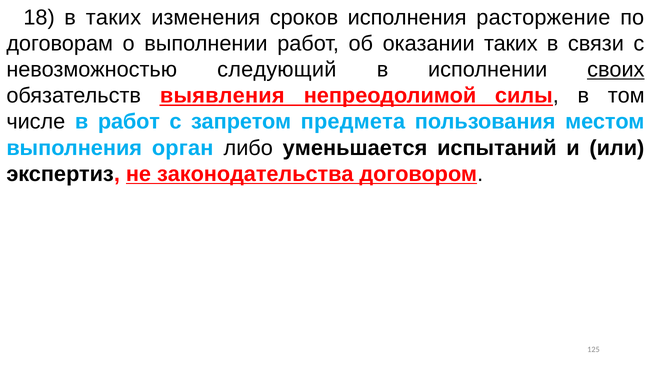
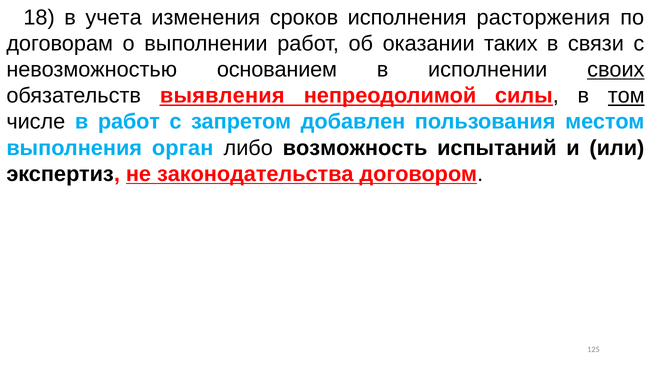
в таких: таких -> учета (114, 18)
расторжение: расторжение -> расторжения (543, 18)
следующий: следующий -> основанием (277, 70)
том underline: none -> present (626, 96)
предмета: предмета -> добавлен (353, 122)
уменьшается: уменьшается -> возможность (355, 148)
